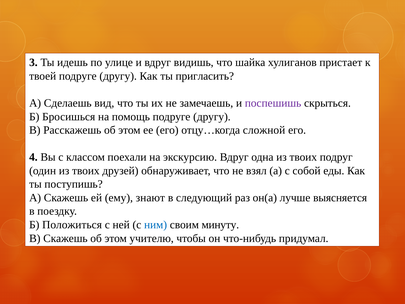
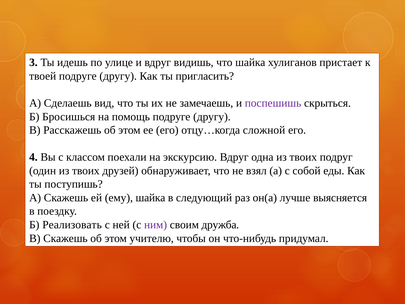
ему знают: знают -> шайка (150, 198)
Положиться: Положиться -> Реализовать (72, 225)
ним colour: blue -> purple (156, 225)
минуту: минуту -> дружба (220, 225)
